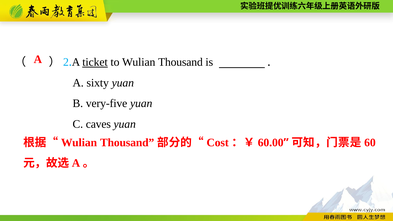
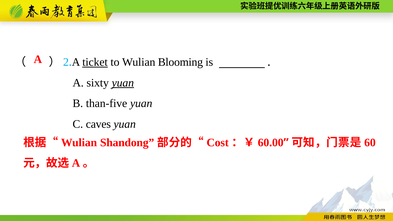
to Wulian Thousand: Thousand -> Blooming (180, 62)
yuan underline: none -> present (123, 83)
very-five: very-five -> than-five (107, 103)
Thousand: Thousand -> Shandong (127, 143)
